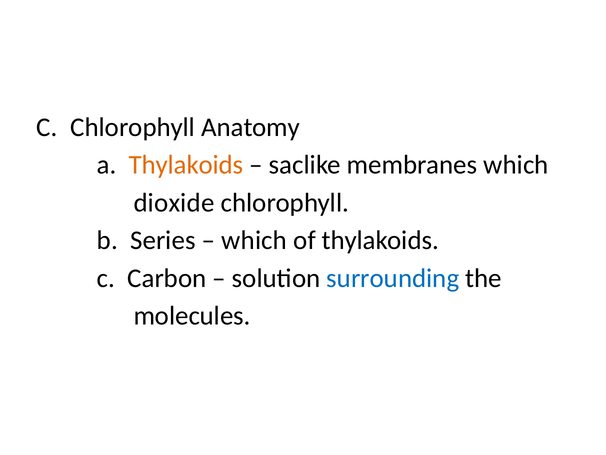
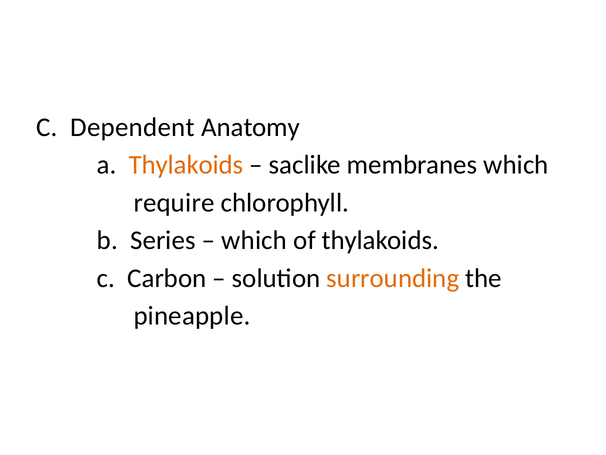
C Chlorophyll: Chlorophyll -> Dependent (133, 127)
dioxide: dioxide -> require (174, 203)
surrounding colour: blue -> orange (393, 278)
molecules: molecules -> pineapple (192, 316)
